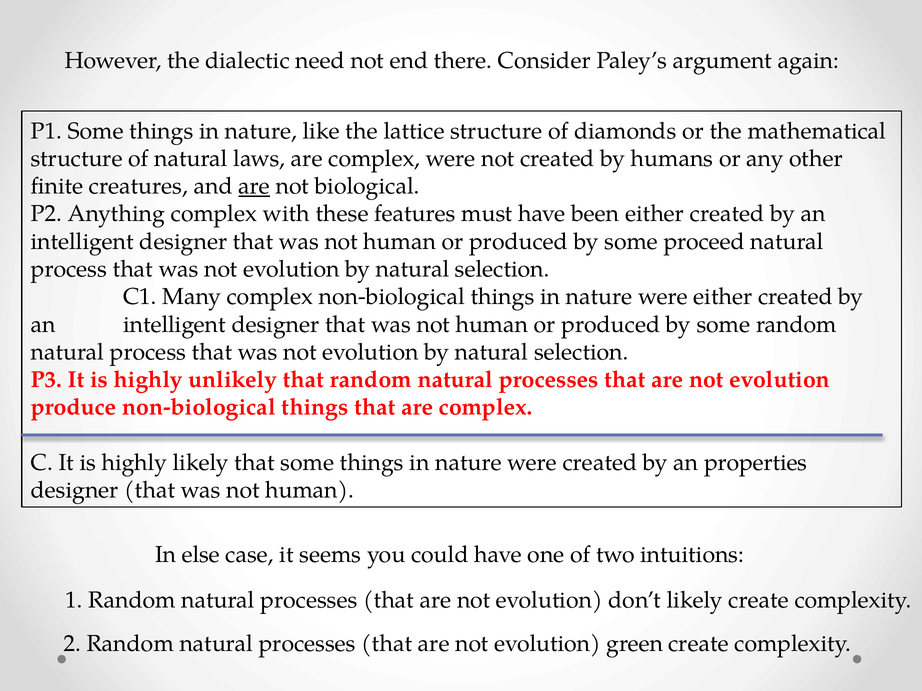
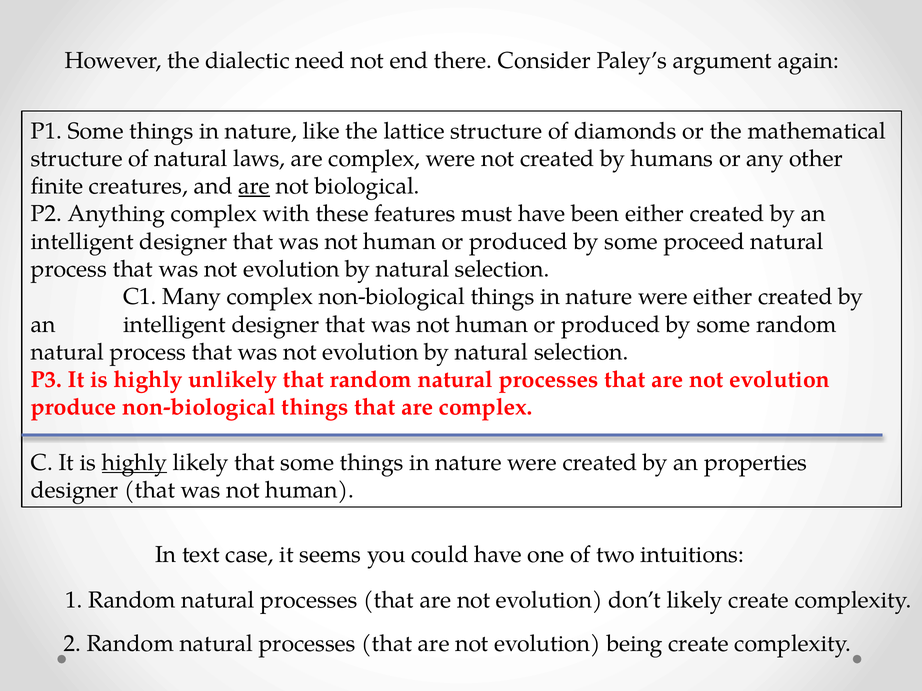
highly underline: none -> present (134, 463)
else: else -> text (201, 555)
green: green -> being (635, 644)
